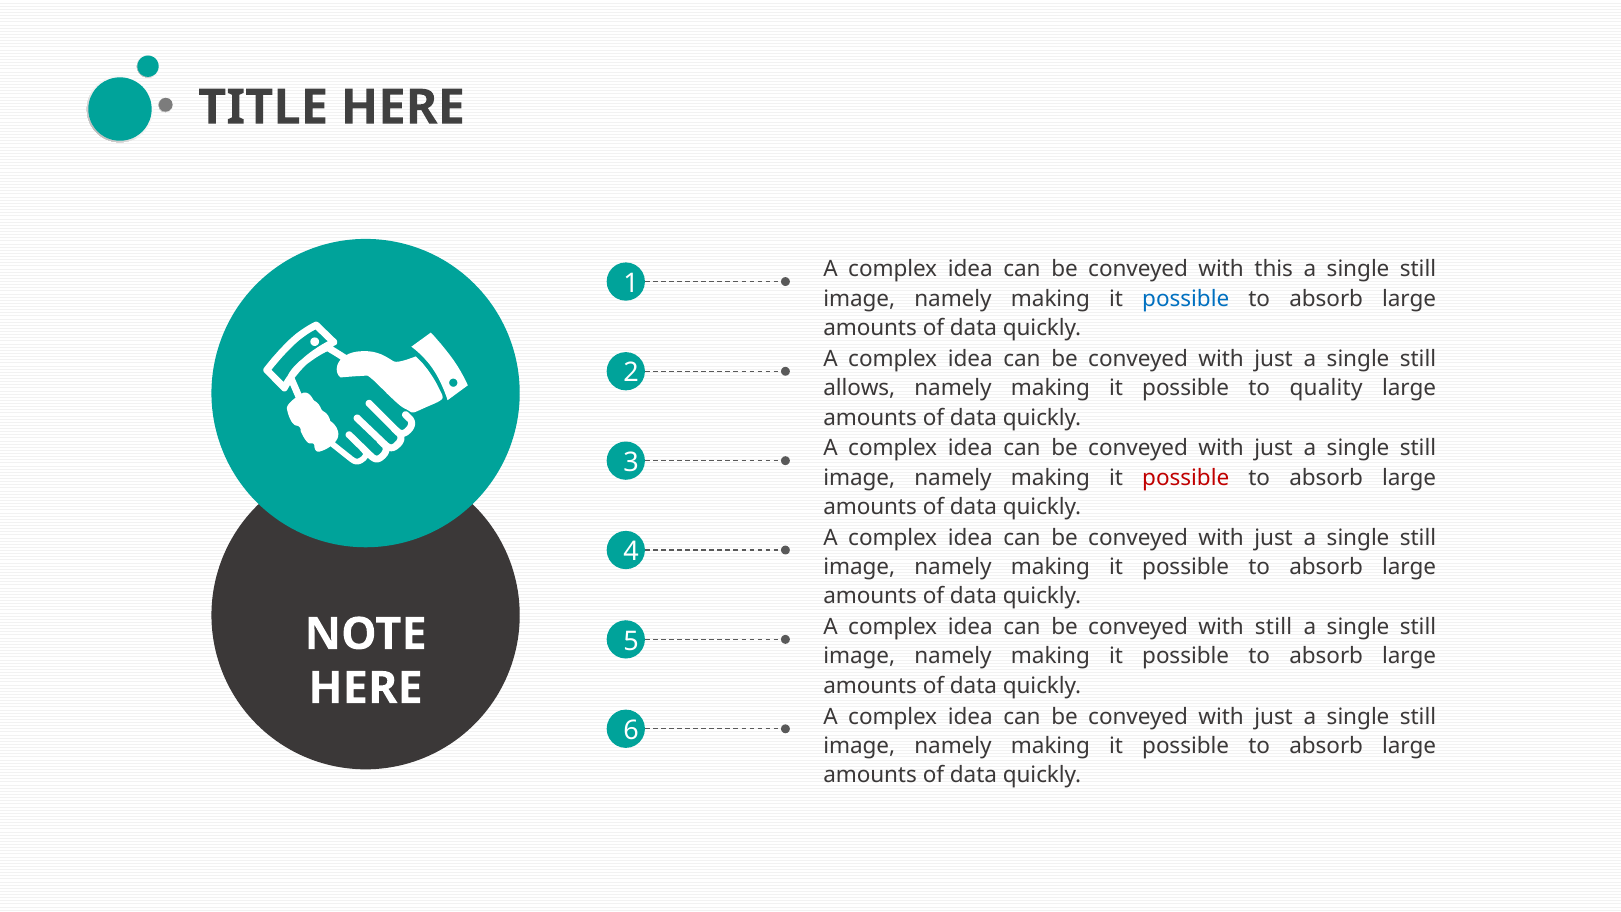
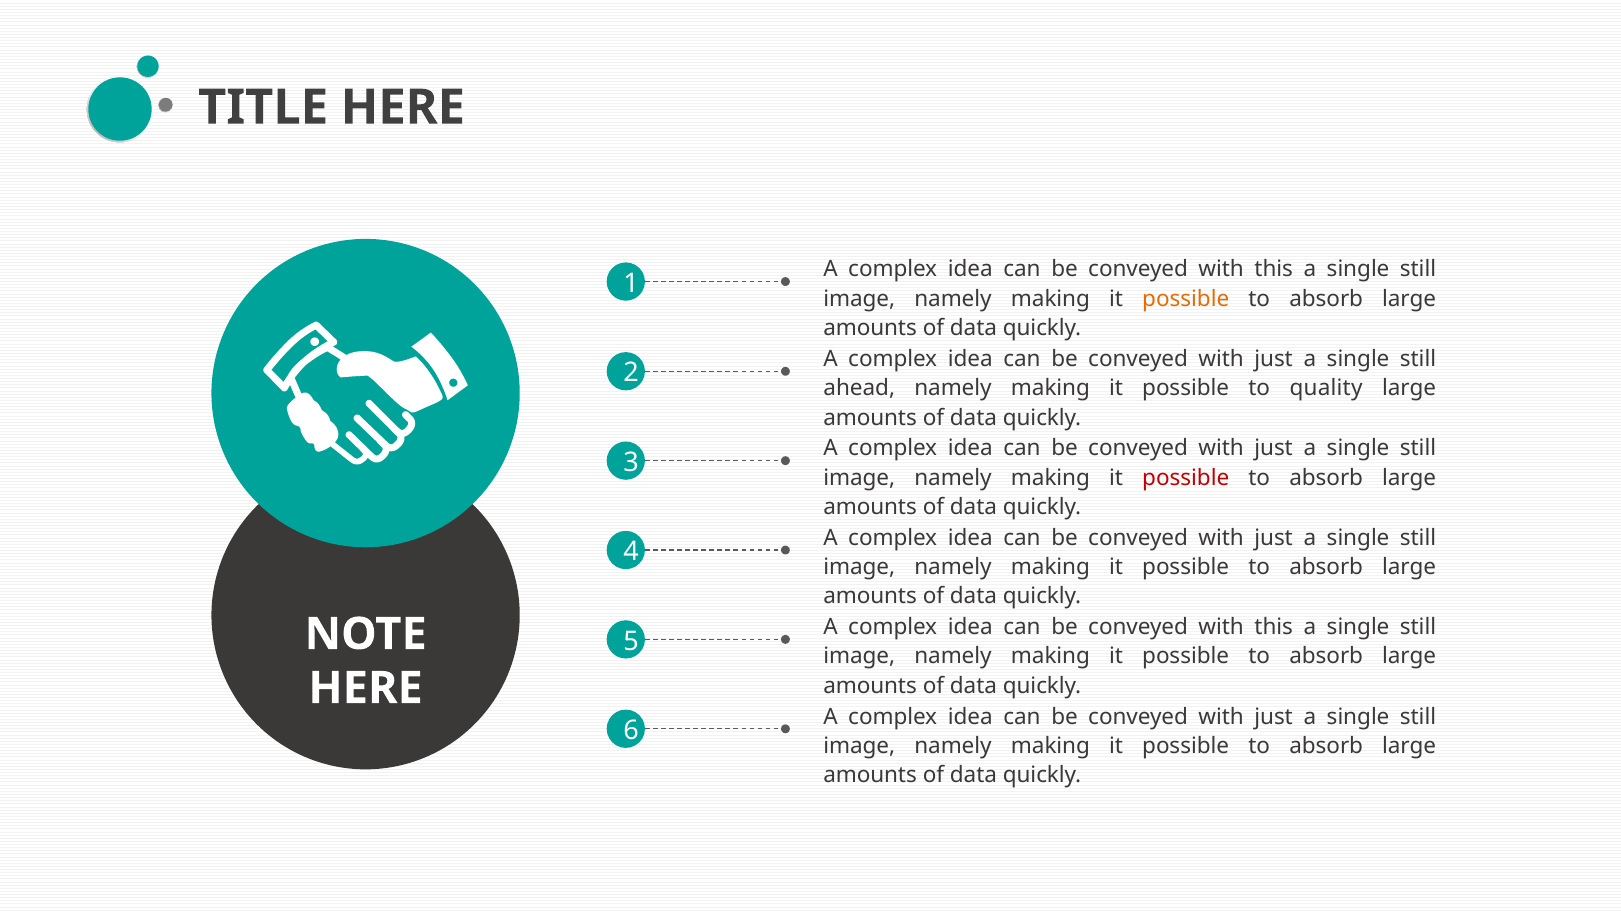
possible colour: blue -> orange (1186, 299)
allows: allows -> ahead (859, 388)
still: still -> this (1274, 627)
